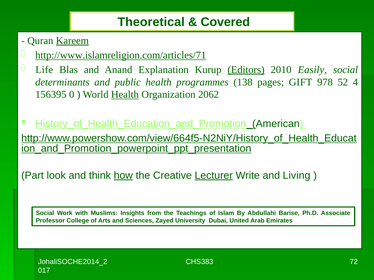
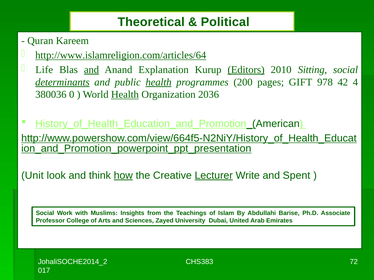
Covered: Covered -> Political (225, 22)
Kareem underline: present -> none (72, 41)
http://www.islamreligion.com/articles/71: http://www.islamreligion.com/articles/71 -> http://www.islamreligion.com/articles/64 (121, 55)
and underline: none -> present (91, 70)
Easily: Easily -> Sitting (312, 70)
determinants underline: none -> present (62, 82)
health underline: none -> present (159, 82)
138: 138 -> 200 (243, 82)
52: 52 -> 42 (343, 82)
156395: 156395 -> 380036 (51, 95)
2062: 2062 -> 2036 (209, 95)
Part: Part -> Unit (32, 176)
Living: Living -> Spent (297, 176)
